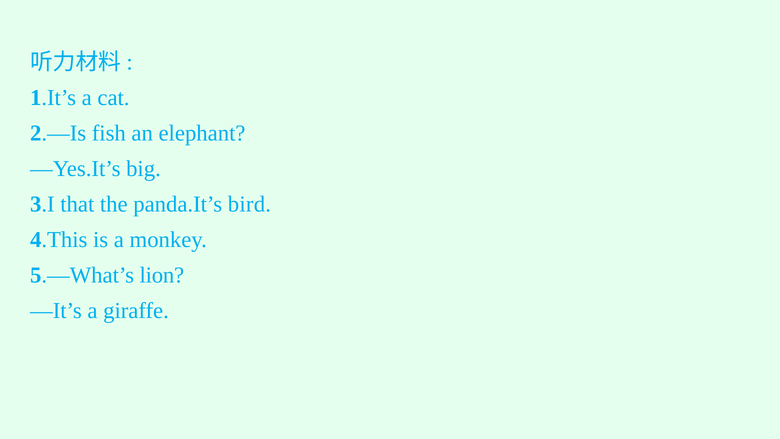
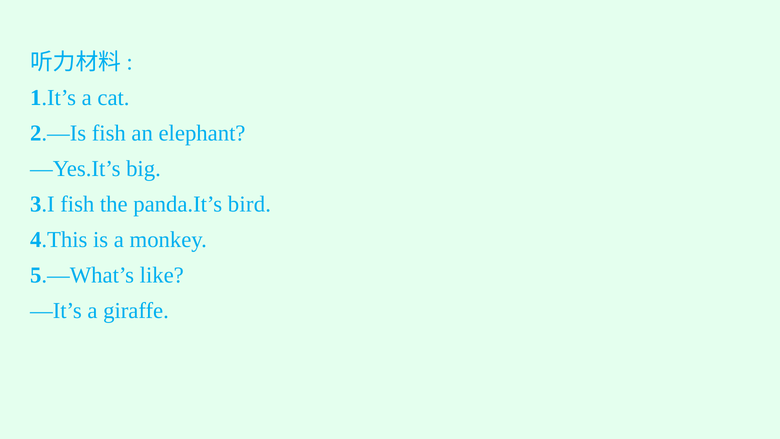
3.I that: that -> fish (77, 204)
lion: lion -> like (162, 275)
